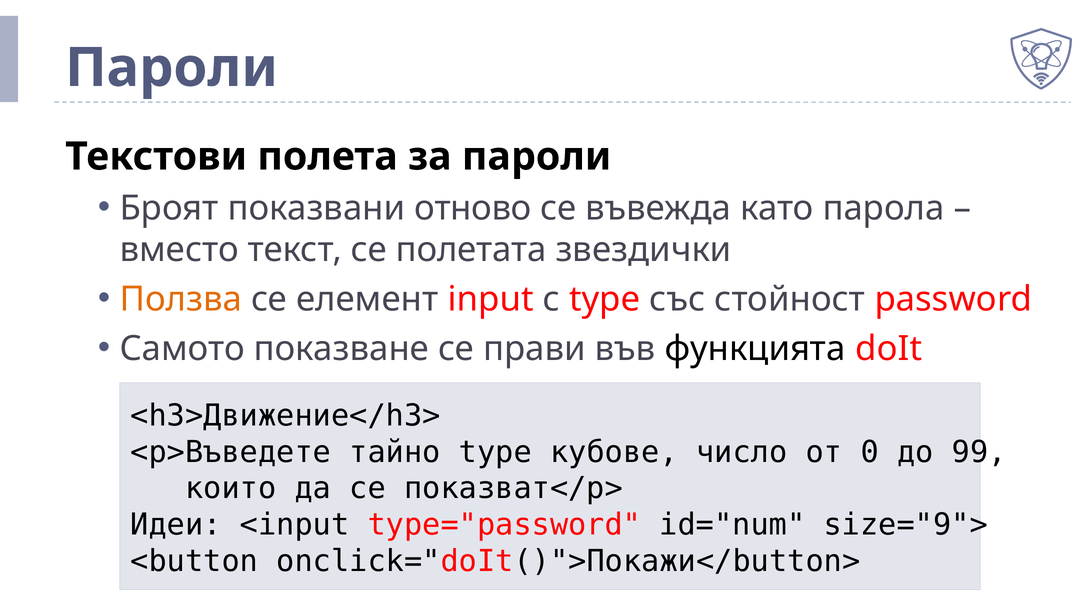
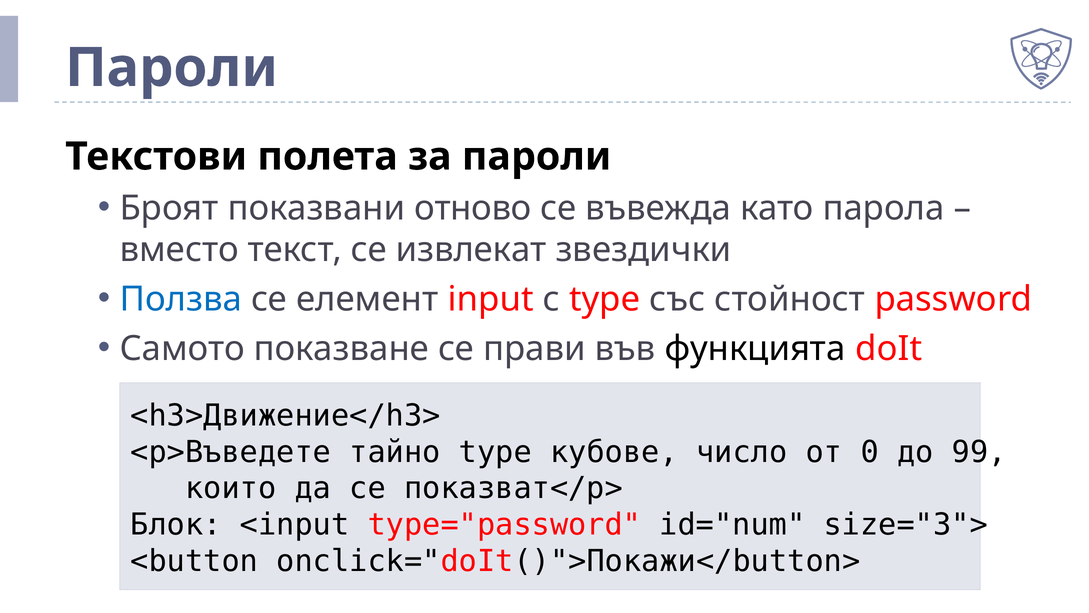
полетата: полетата -> извлекат (471, 250)
Ползва colour: orange -> blue (181, 299)
Идеи: Идеи -> Блок (176, 524)
size="9">: size="9"> -> size="3"> (906, 524)
